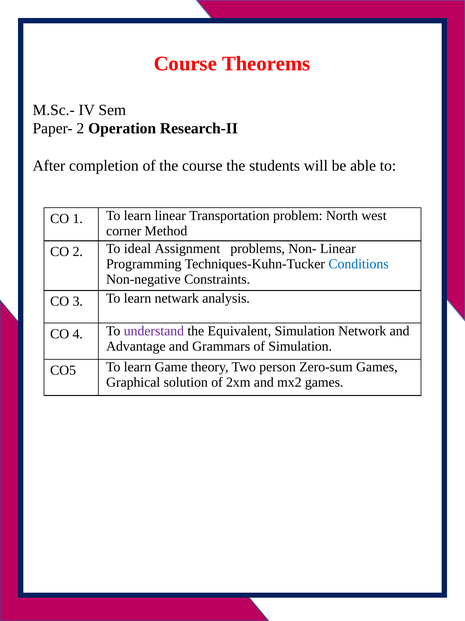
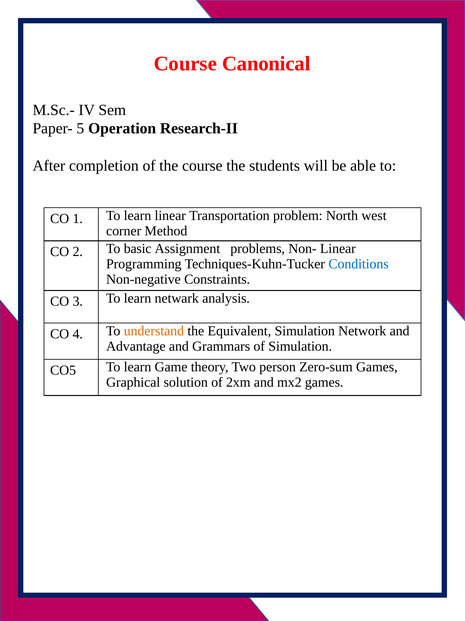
Theorems: Theorems -> Canonical (266, 64)
Paper- 2: 2 -> 5 (80, 128)
ideal: ideal -> basic (138, 248)
understand colour: purple -> orange (154, 330)
